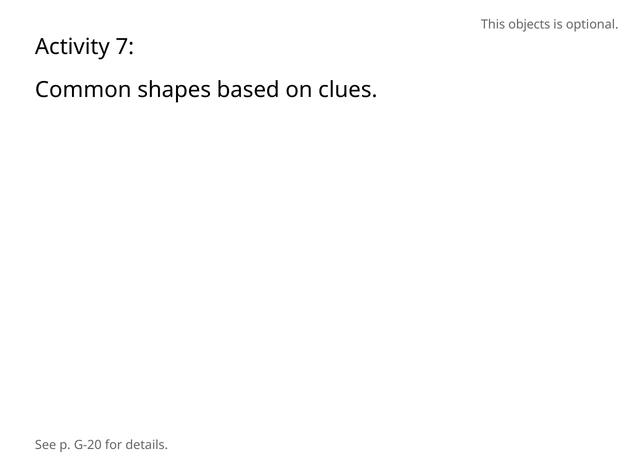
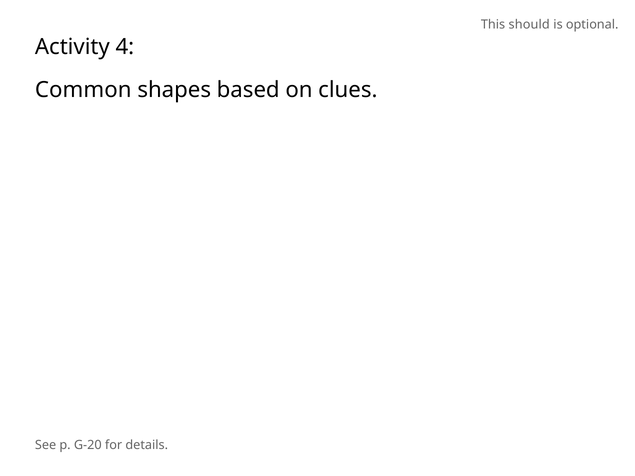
objects: objects -> should (529, 25)
7: 7 -> 4 (125, 47)
